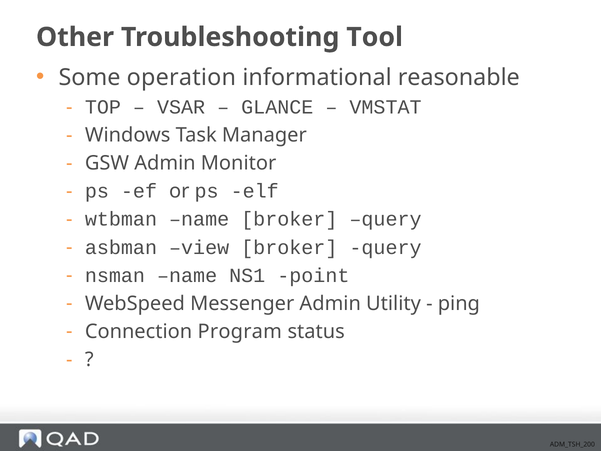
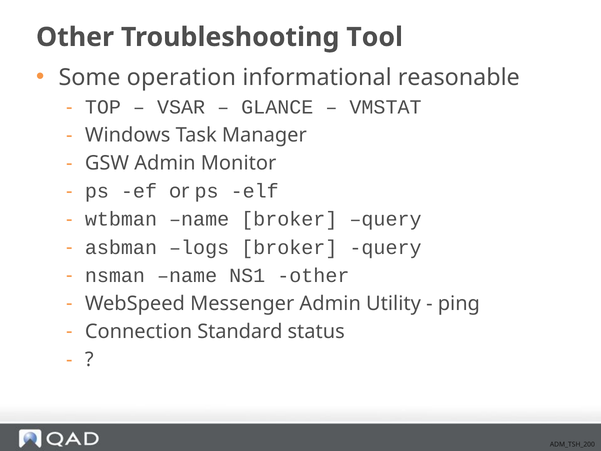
view: view -> logs (199, 247)
NS1 point: point -> other (313, 275)
Program: Program -> Standard (240, 331)
